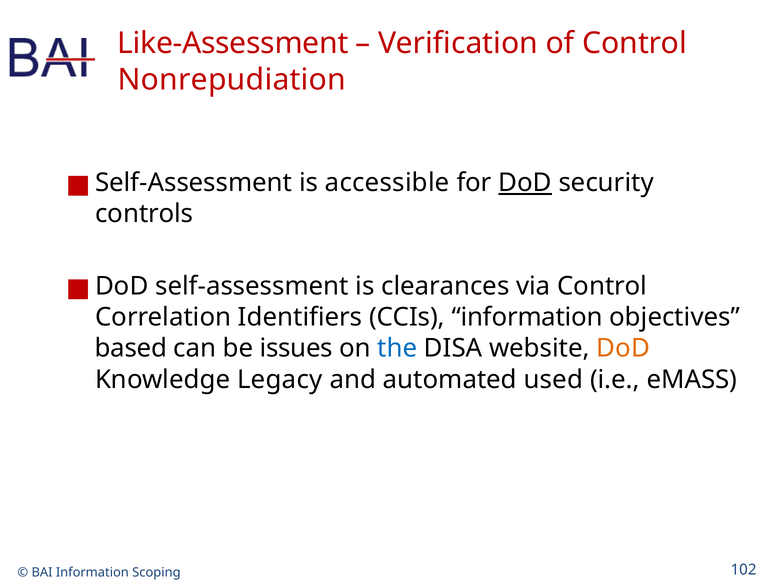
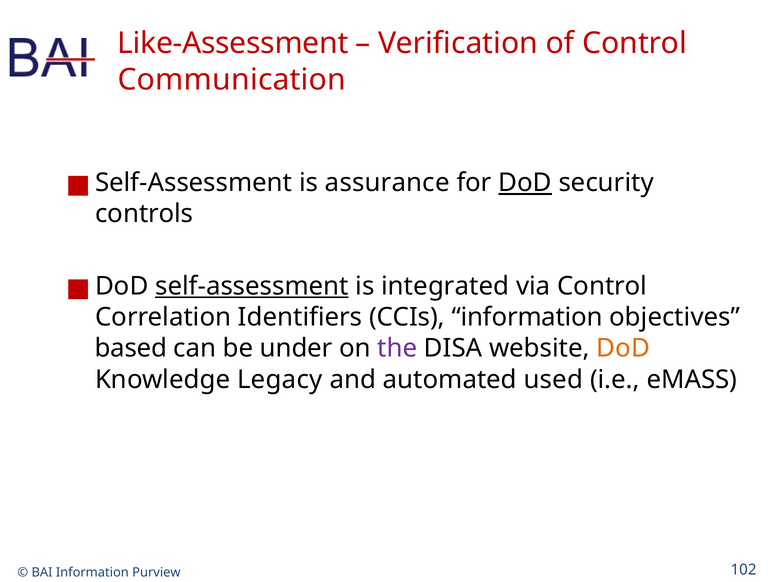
Nonrepudiation: Nonrepudiation -> Communication (232, 80)
accessible: accessible -> assurance (387, 183)
self-assessment underline: none -> present (252, 286)
clearances: clearances -> integrated (445, 286)
issues: issues -> under (296, 348)
the colour: blue -> purple (397, 348)
Scoping: Scoping -> Purview (156, 573)
